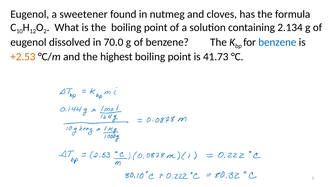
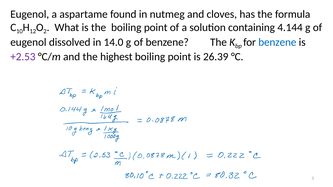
sweetener: sweetener -> aspartame (84, 14)
2.134: 2.134 -> 4.144 (290, 28)
70.0: 70.0 -> 14.0 (114, 42)
+2.53 colour: orange -> purple (23, 57)
41.73: 41.73 -> 26.39 (216, 57)
